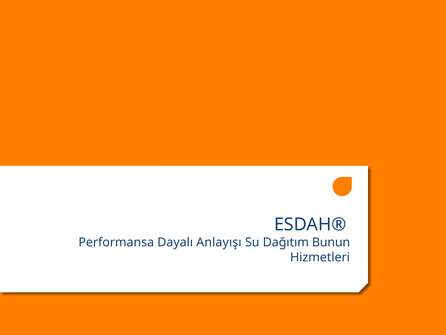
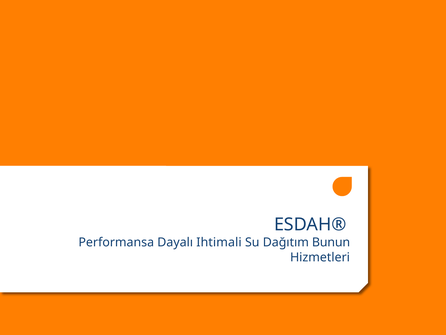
Anlayışı: Anlayışı -> Ihtimali (219, 242)
